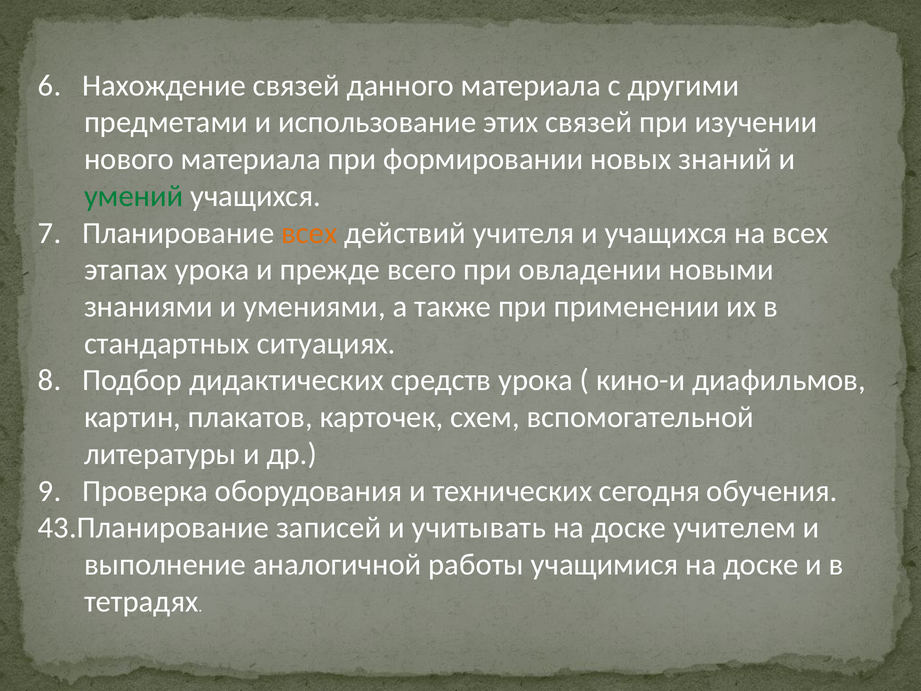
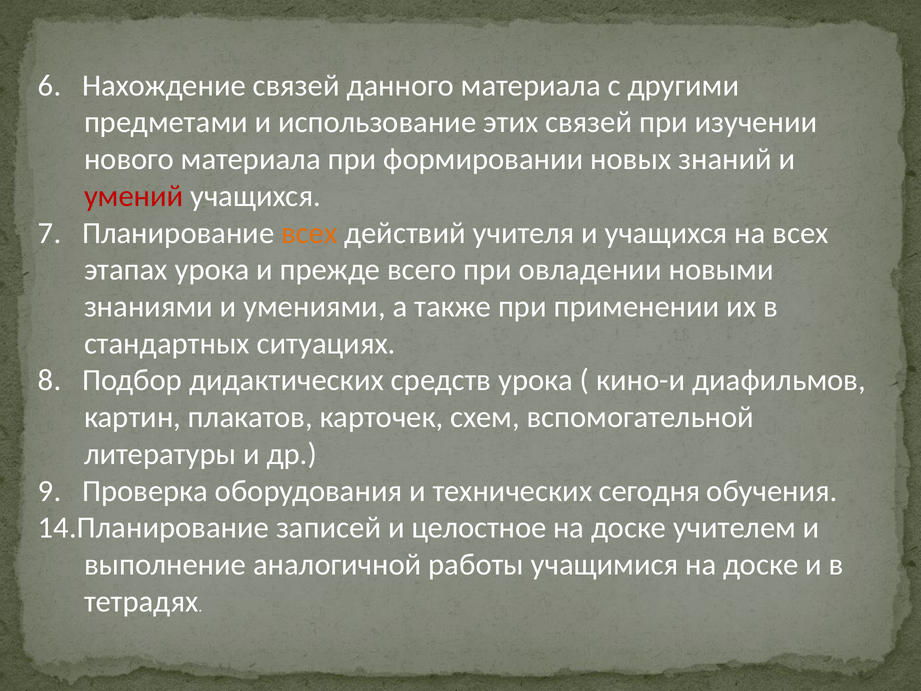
умений colour: green -> red (134, 196)
43.Планирование: 43.Планирование -> 14.Планирование (154, 528)
учитывать: учитывать -> целостное (479, 528)
